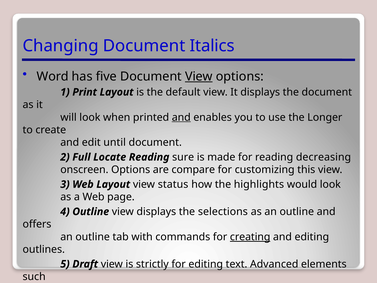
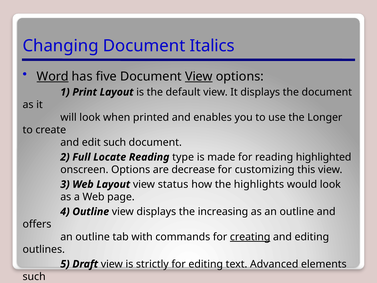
Word underline: none -> present (53, 76)
and underline: present -> none (181, 117)
edit until: until -> such (115, 142)
sure: sure -> type (183, 157)
decreasing: decreasing -> highlighted (324, 157)
compare: compare -> decrease (193, 170)
selections: selections -> increasing (223, 211)
